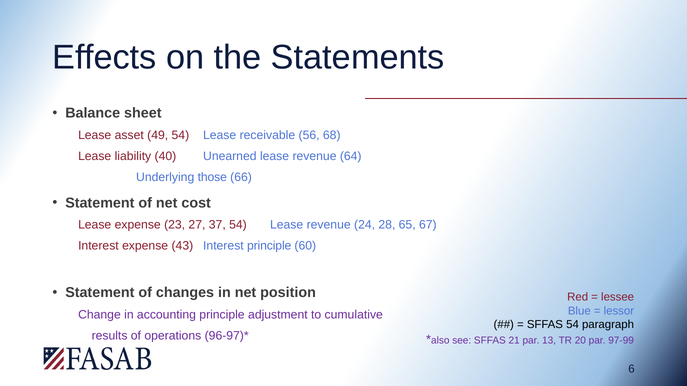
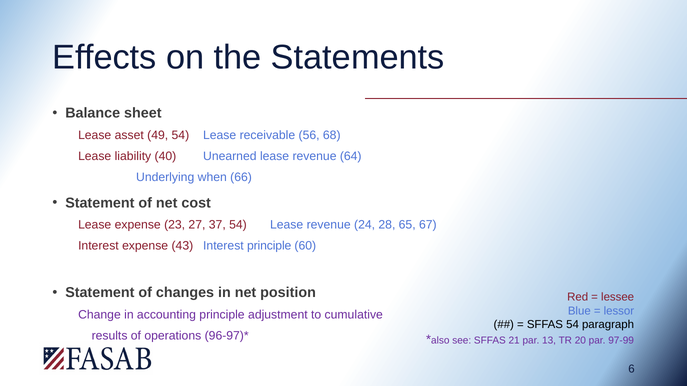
those: those -> when (212, 177)
